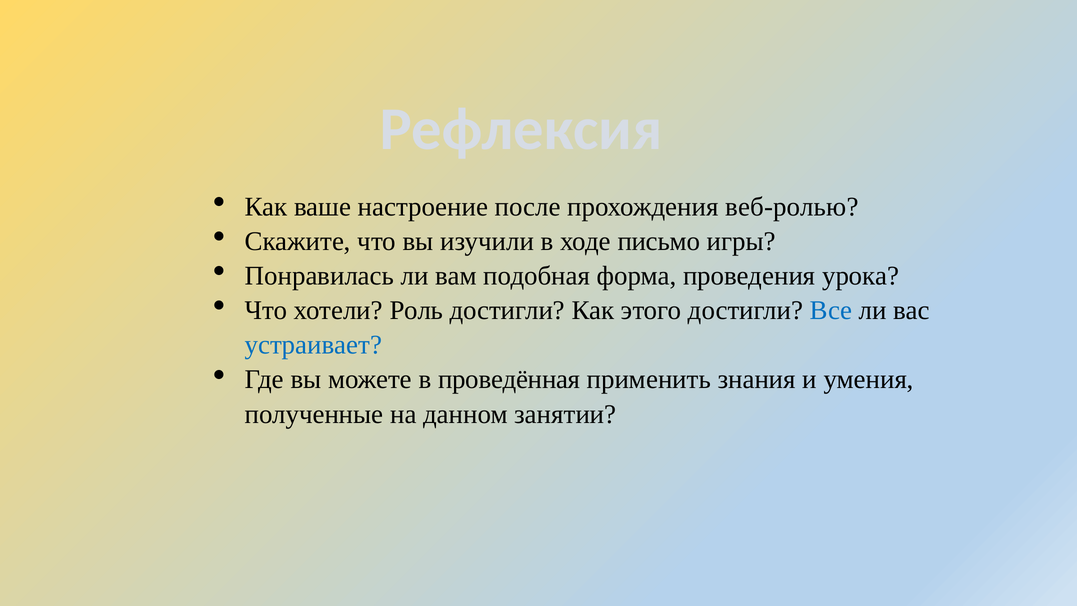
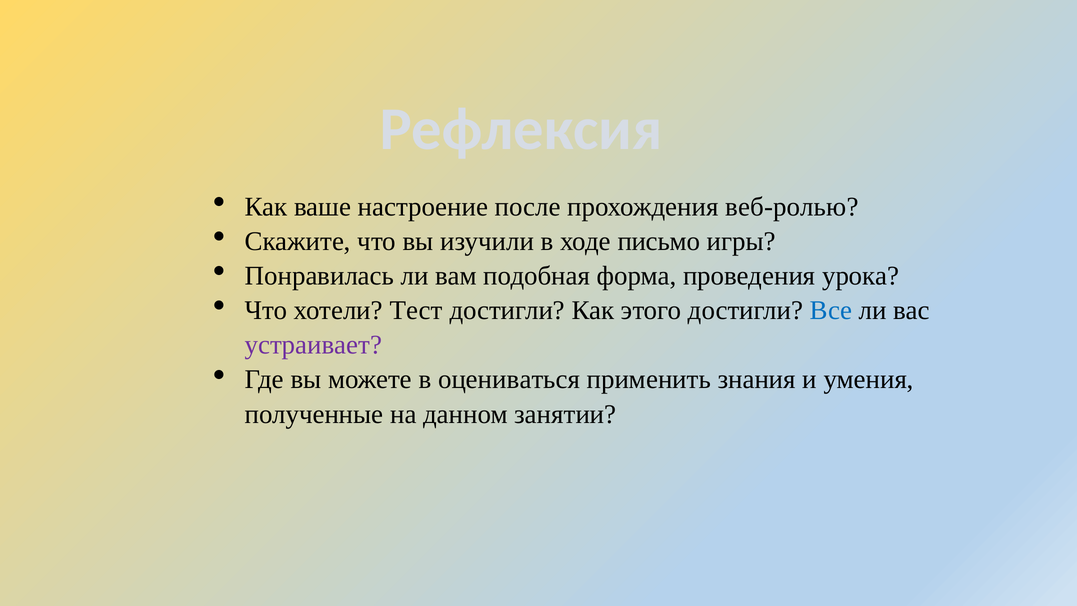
Роль: Роль -> Тест (416, 310)
устраивает colour: blue -> purple (313, 345)
проведённая: проведённая -> оцениваться (509, 379)
